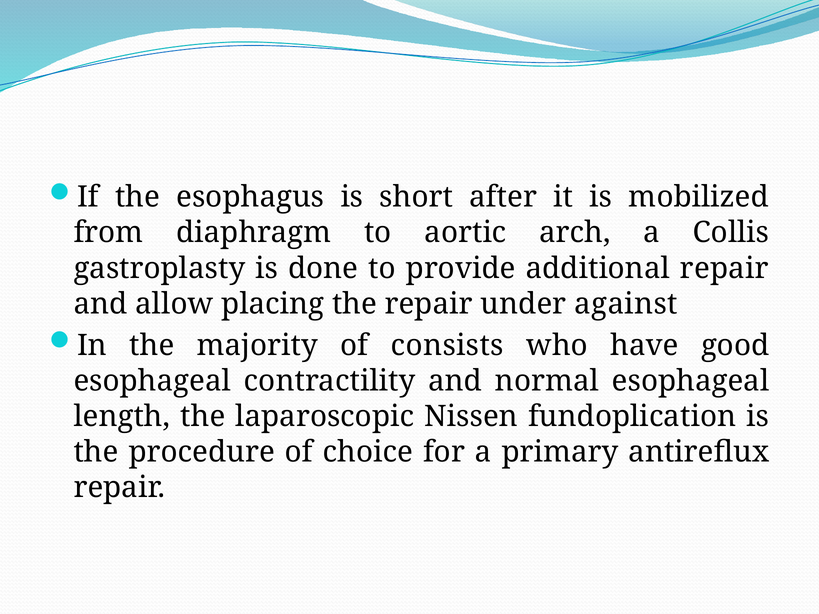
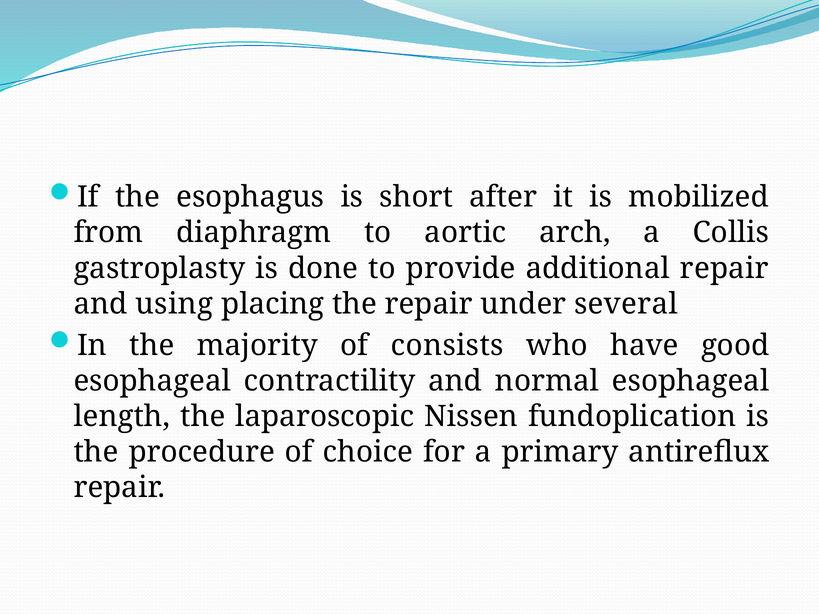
allow: allow -> using (174, 304)
against: against -> several (626, 304)
